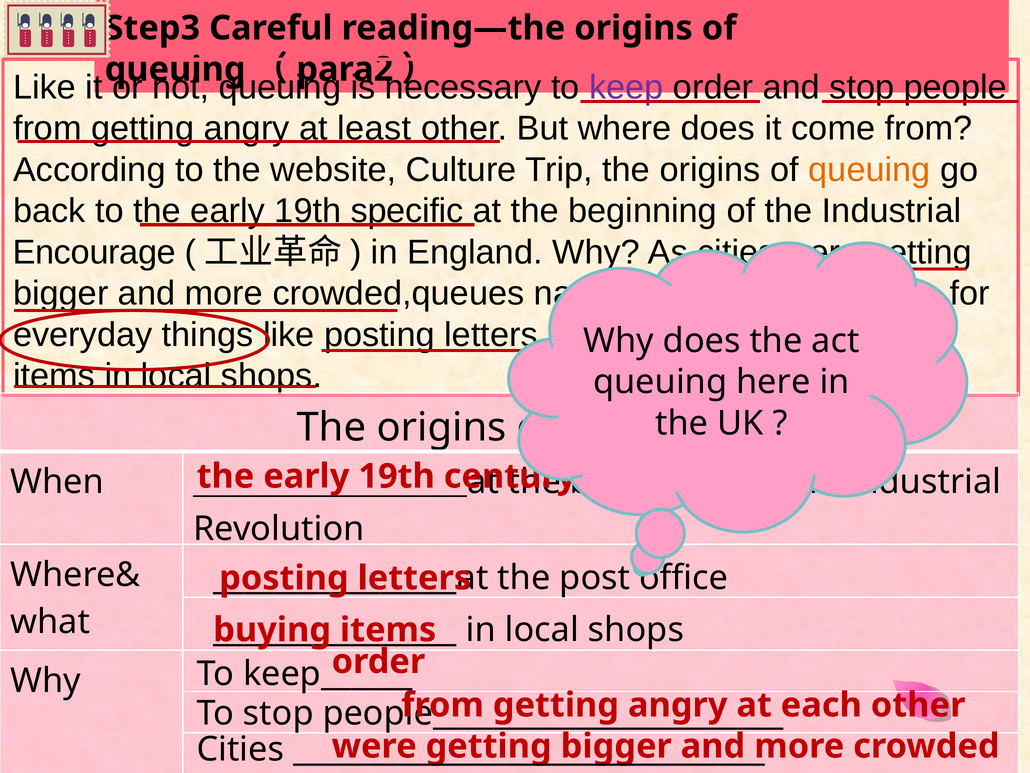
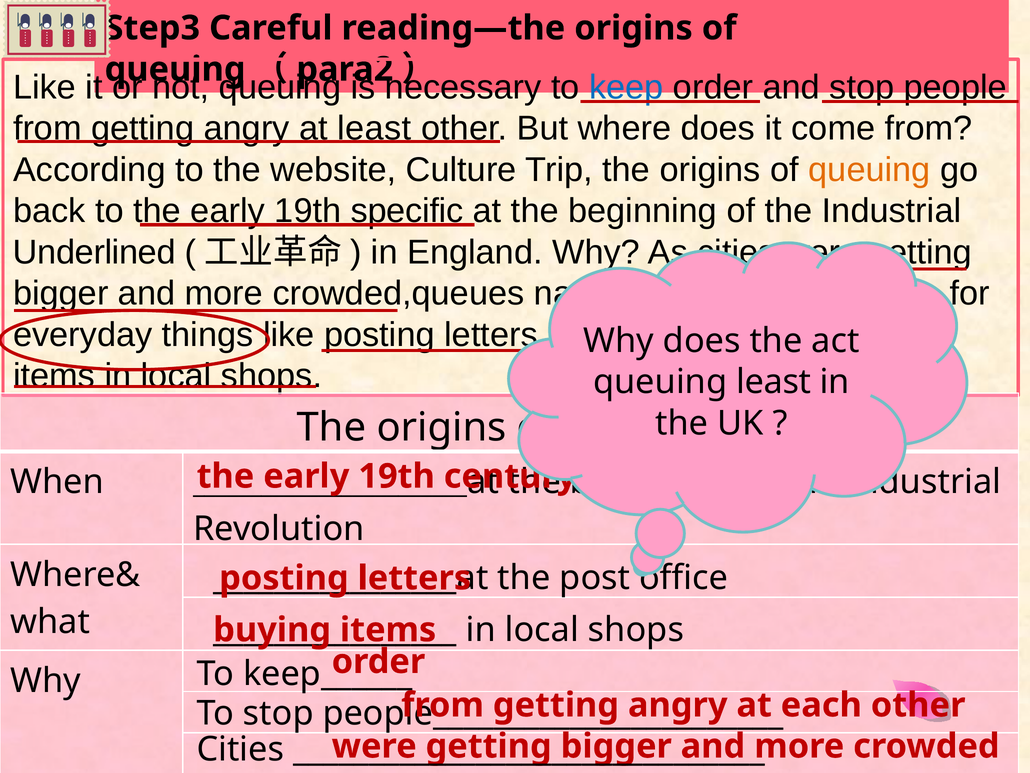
keep colour: purple -> blue (626, 87)
Encourage: Encourage -> Underlined (94, 252)
queuing here: here -> least (774, 382)
